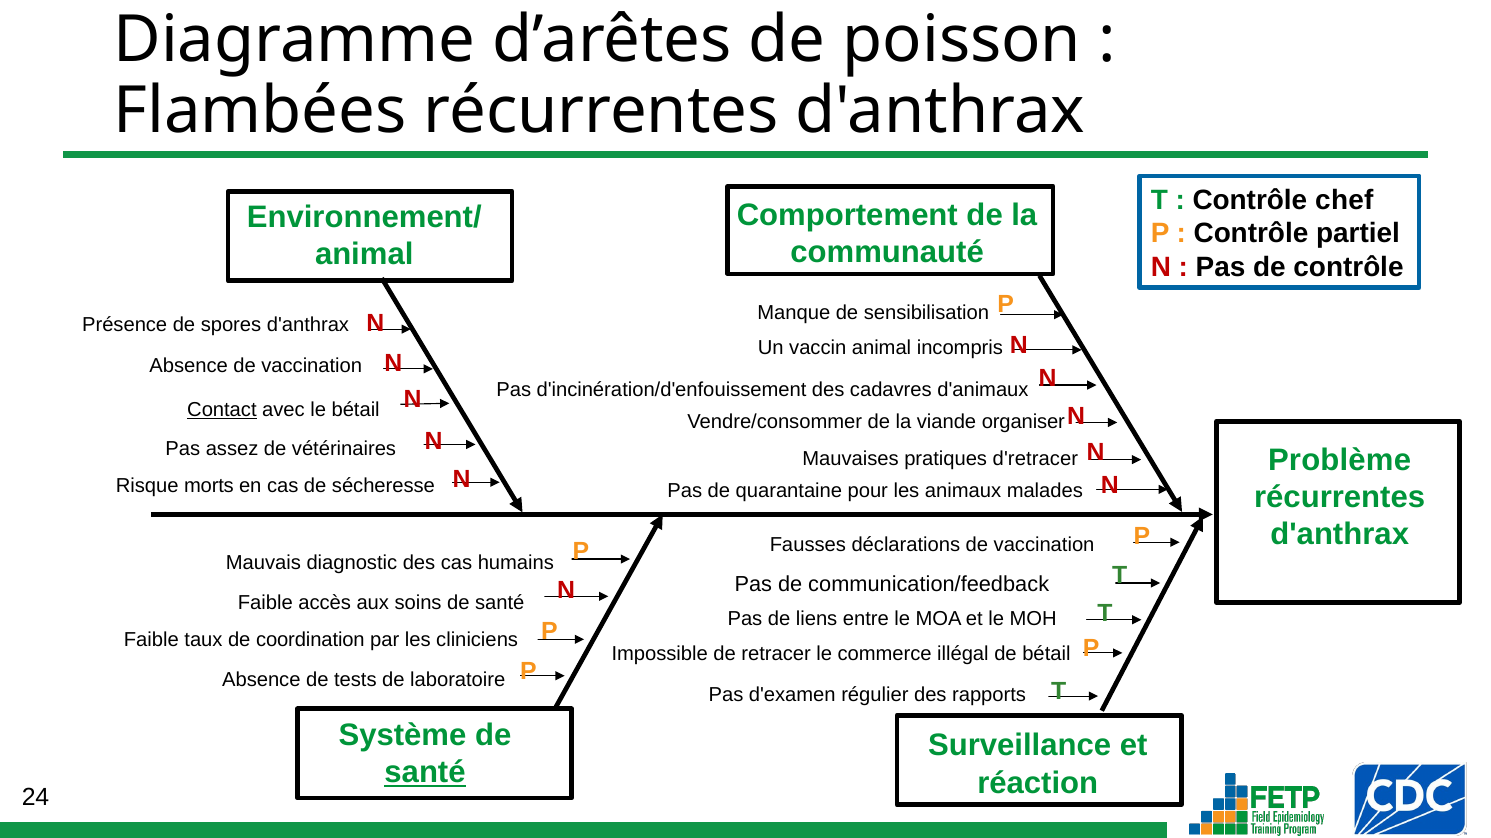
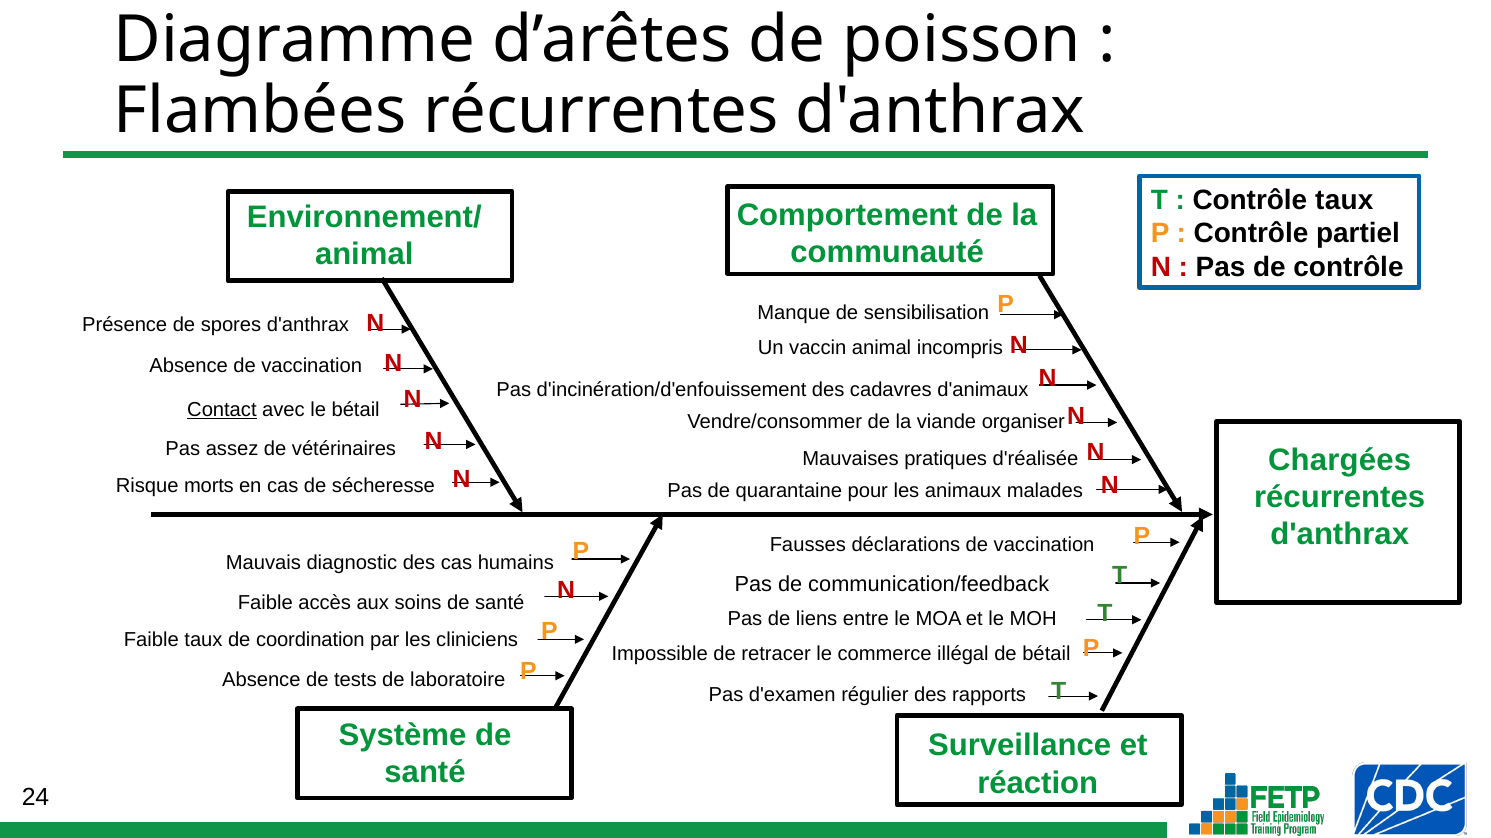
Contrôle chef: chef -> taux (1344, 200)
Problème: Problème -> Chargées (1340, 460)
d'retracer: d'retracer -> d'réalisée (1036, 459)
santé underline: present -> none (425, 773)
